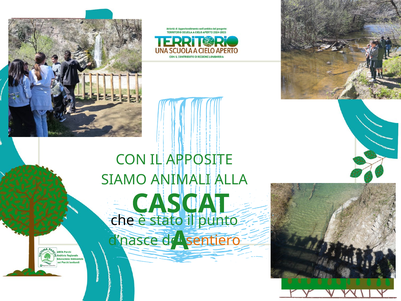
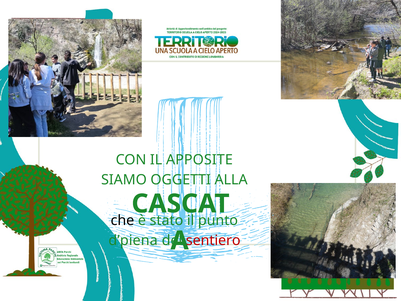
ANIMALI: ANIMALI -> OGGETTI (181, 180)
d’nasce: d’nasce -> d’piena (133, 240)
sentiero colour: orange -> red (213, 240)
